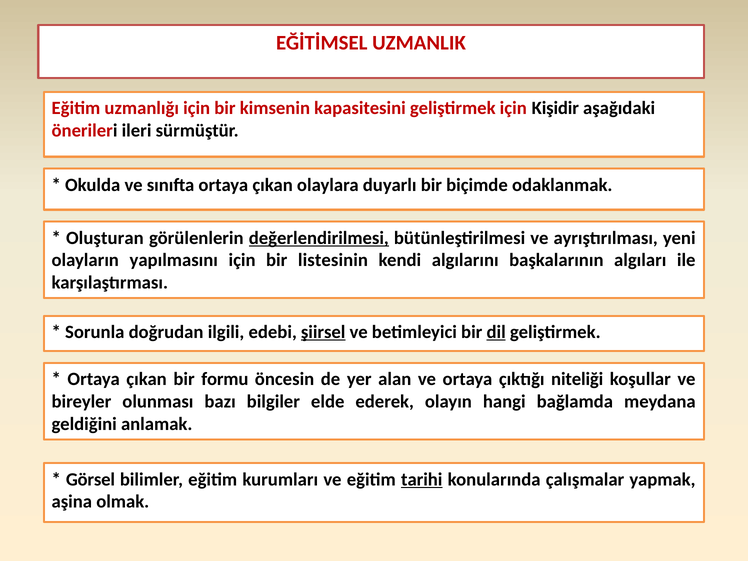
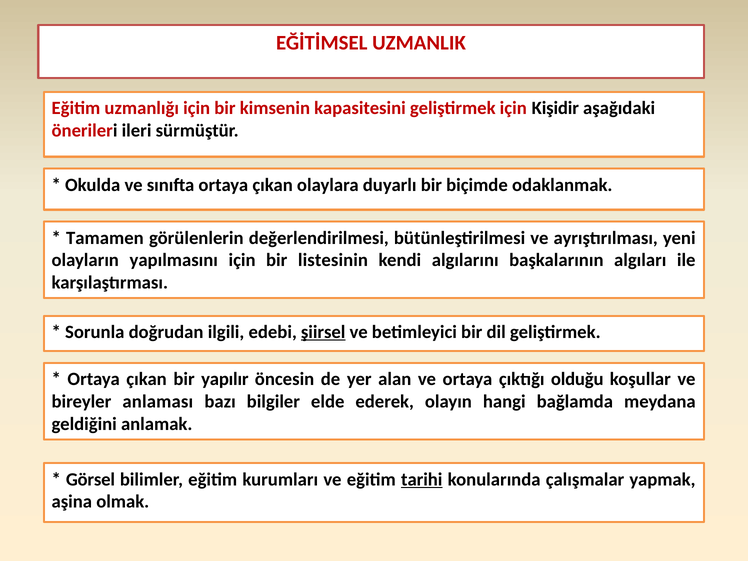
Oluşturan: Oluşturan -> Tamamen (105, 238)
değerlendirilmesi underline: present -> none (319, 238)
dil underline: present -> none (496, 332)
formu: formu -> yapılır (225, 379)
niteliği: niteliği -> olduğu (577, 379)
olunması: olunması -> anlaması (158, 402)
